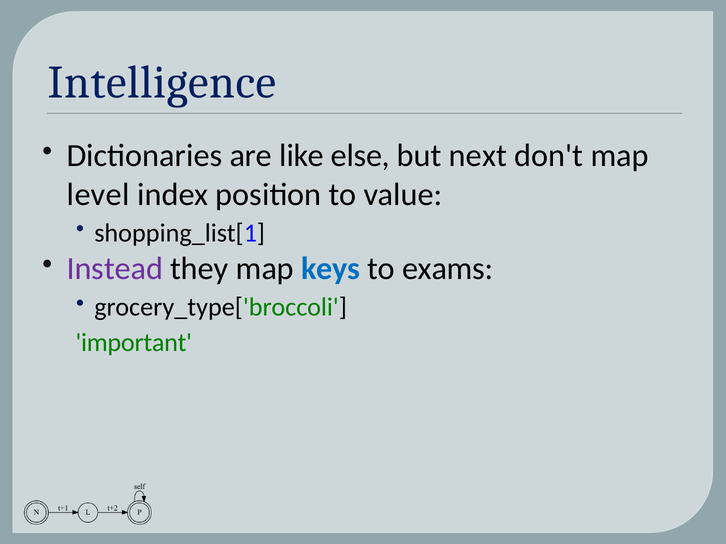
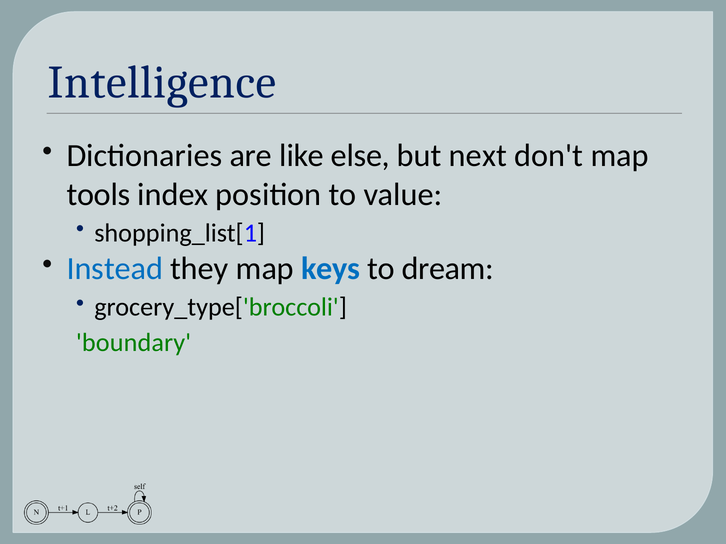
level: level -> tools (98, 195)
Instead colour: purple -> blue (115, 269)
exams: exams -> dream (448, 269)
important: important -> boundary (134, 343)
